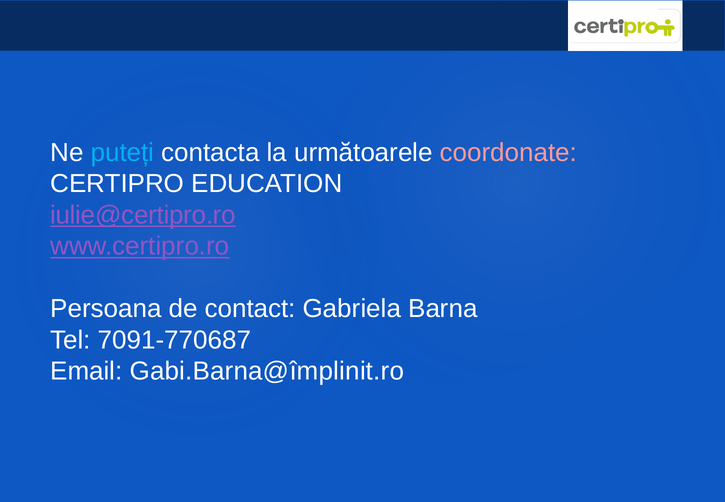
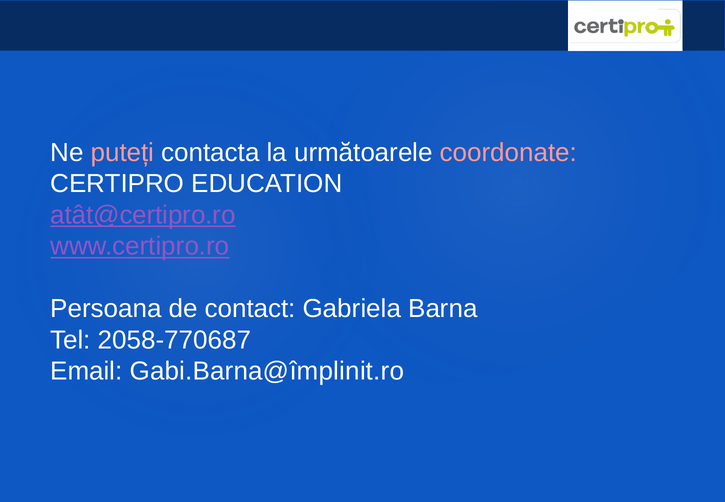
puteți colour: light blue -> pink (122, 152)
iulie@certipro.ro: iulie@certipro.ro -> atât@certipro.ro (143, 215)
7091-770687: 7091-770687 -> 2058-770687 (174, 340)
